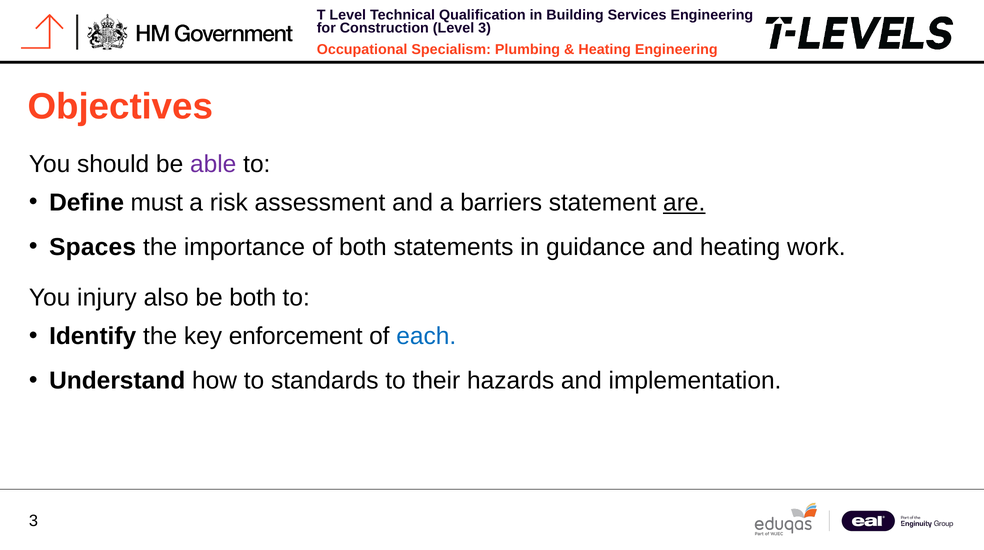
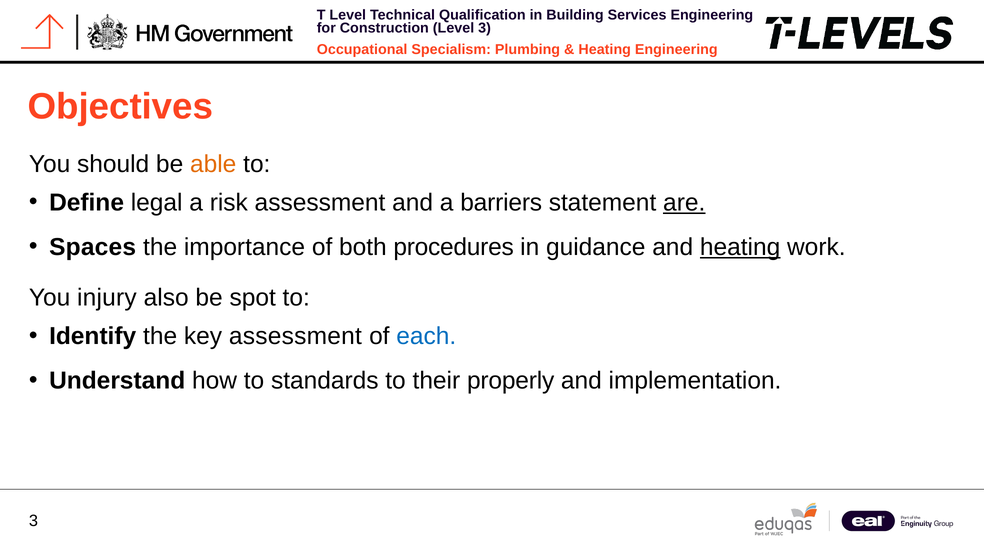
able colour: purple -> orange (213, 164)
must: must -> legal (157, 203)
statements: statements -> procedures (454, 247)
heating underline: none -> present (740, 247)
be both: both -> spot (253, 298)
key enforcement: enforcement -> assessment (295, 336)
hazards: hazards -> properly (511, 381)
